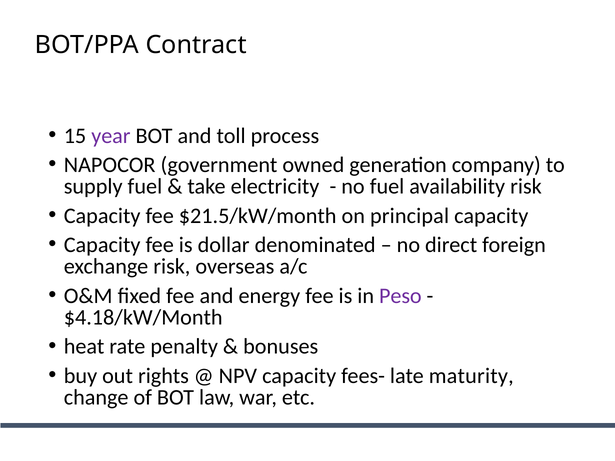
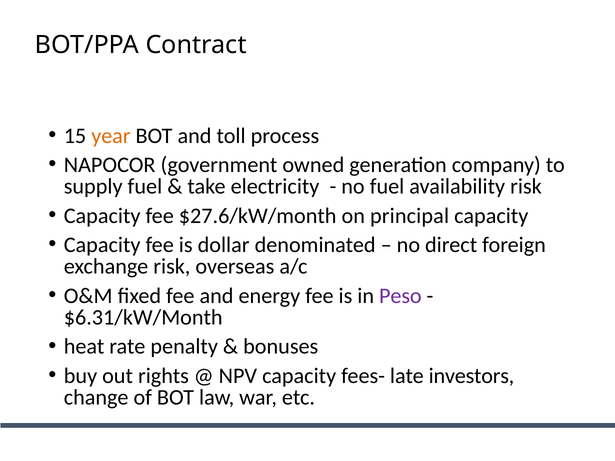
year colour: purple -> orange (111, 136)
$21.5/kW/month: $21.5/kW/month -> $27.6/kW/month (258, 216)
$4.18/kW/Month: $4.18/kW/Month -> $6.31/kW/Month (143, 318)
maturity: maturity -> investors (471, 376)
